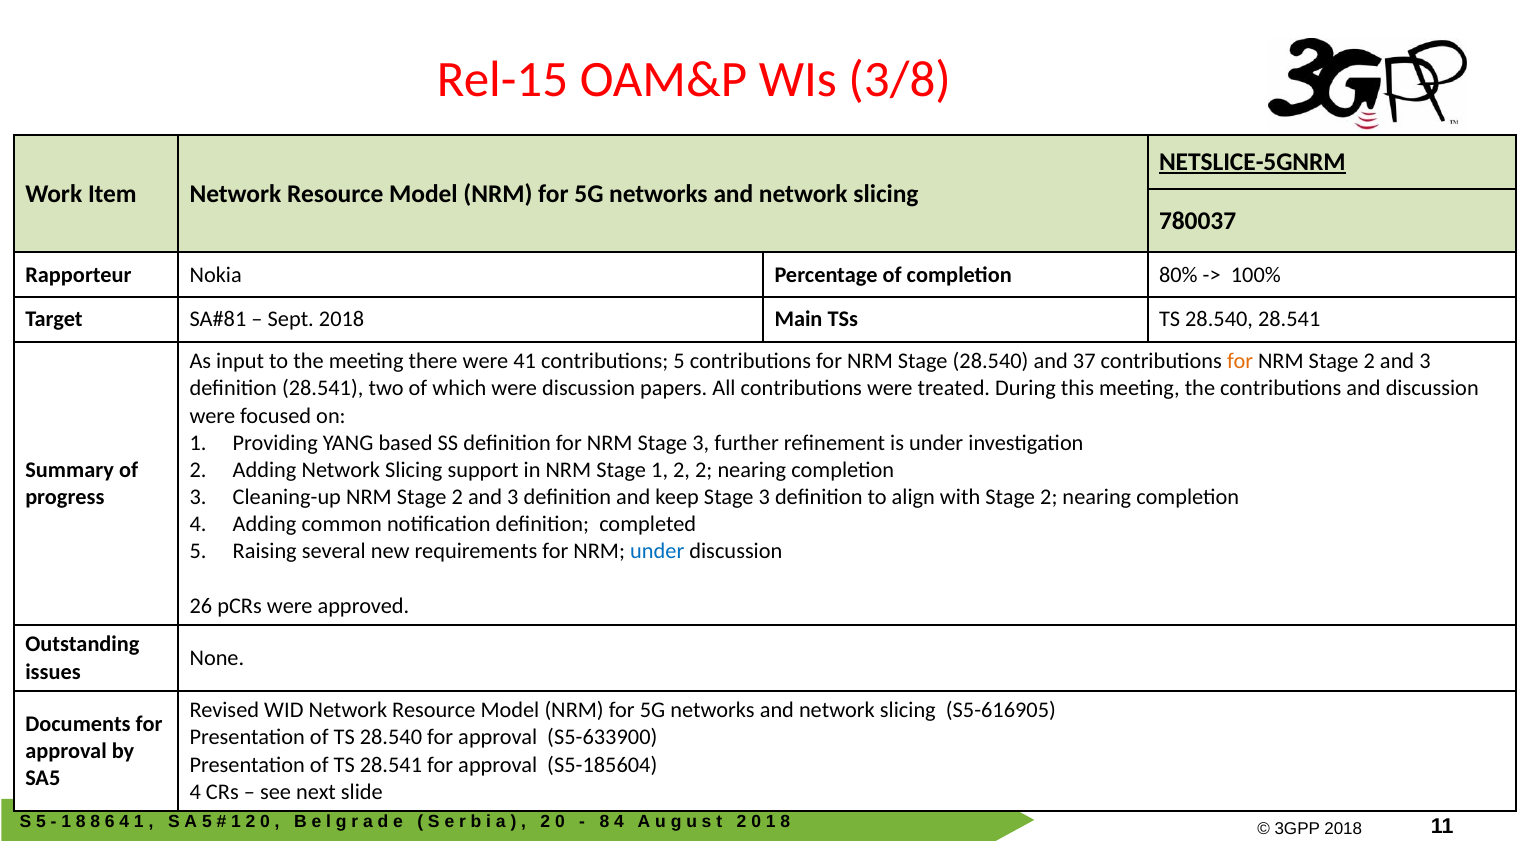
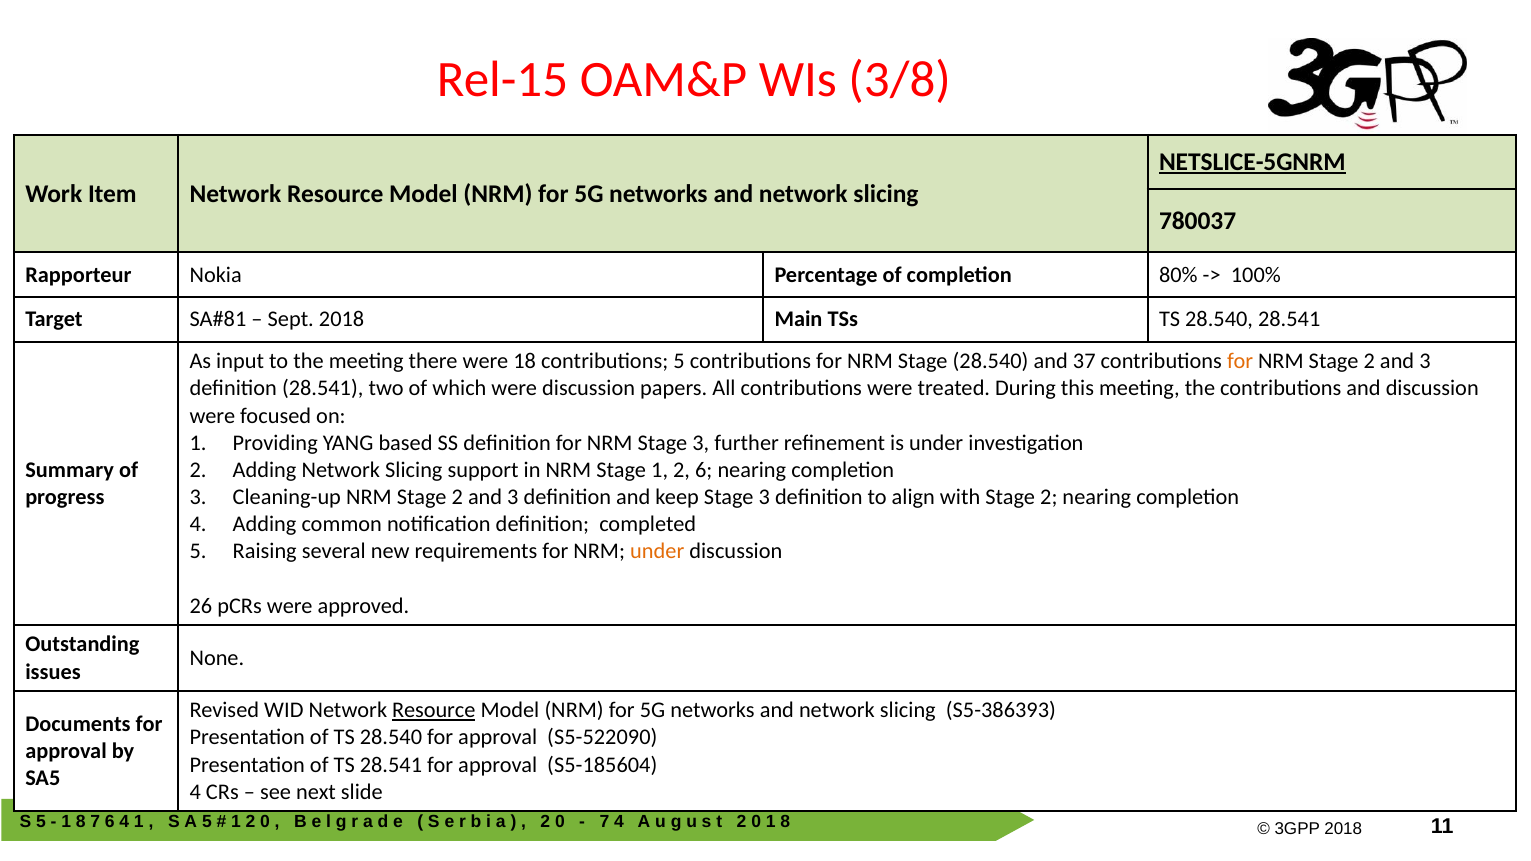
41: 41 -> 18 (525, 361)
2 2: 2 -> 6 (704, 470)
under colour: blue -> orange (657, 552)
Resource underline: none -> present (434, 711)
S5-616905: S5-616905 -> S5-386393 (1001, 711)
S5-633900: S5-633900 -> S5-522090 (602, 738)
8: 8 -> 7 (95, 822)
8: 8 -> 7 (604, 822)
